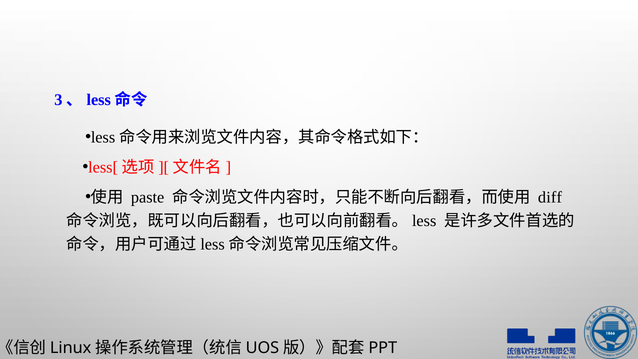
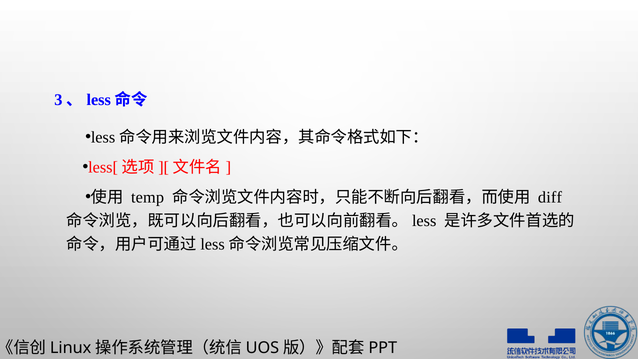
paste: paste -> temp (148, 197)
